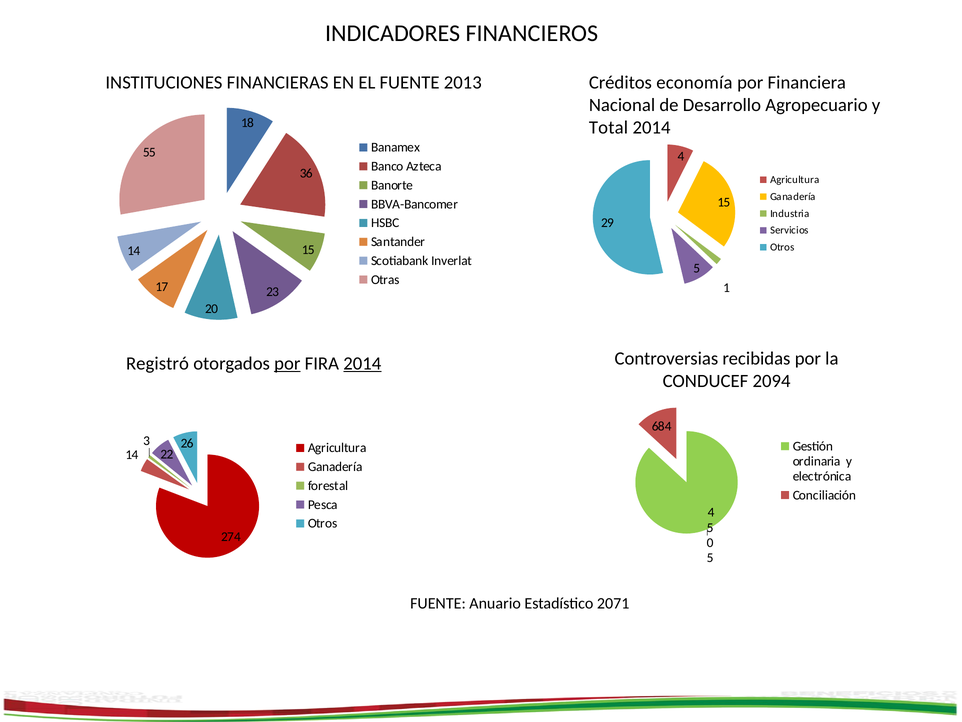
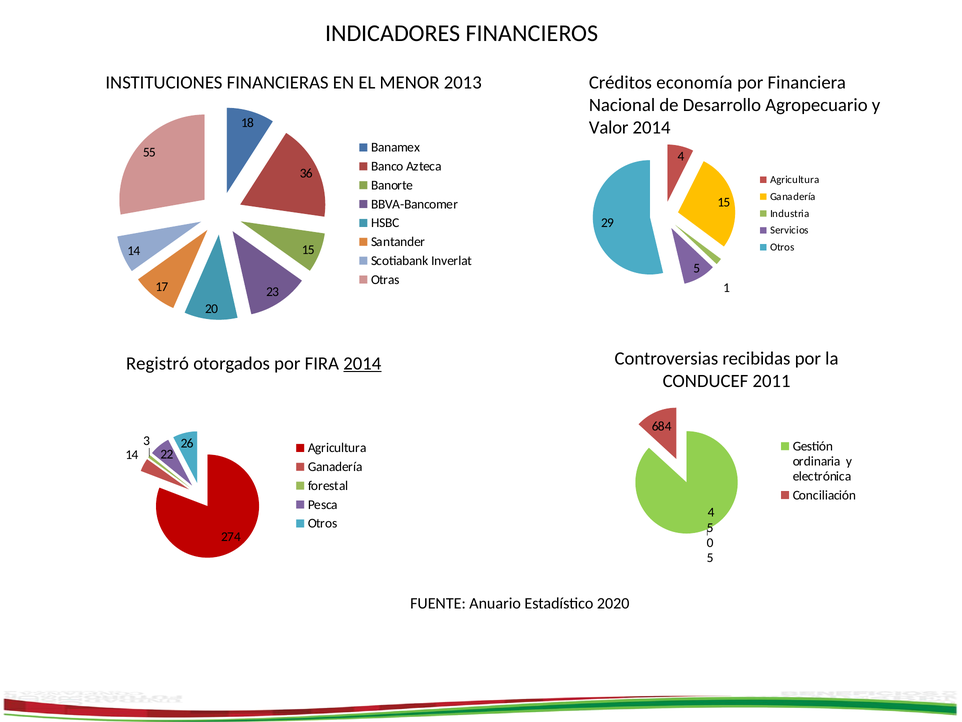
EL FUENTE: FUENTE -> MENOR (410, 83)
Total: Total -> Valor (609, 127)
por underline: present -> none (287, 363)
2094: 2094 -> 2011 (772, 381)
2071: 2071 -> 2020 (613, 603)
